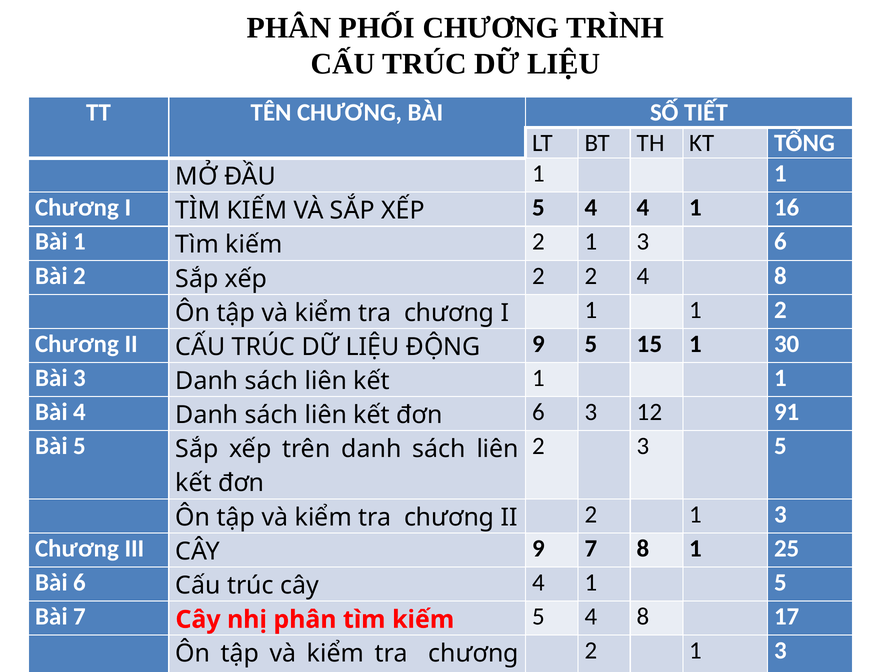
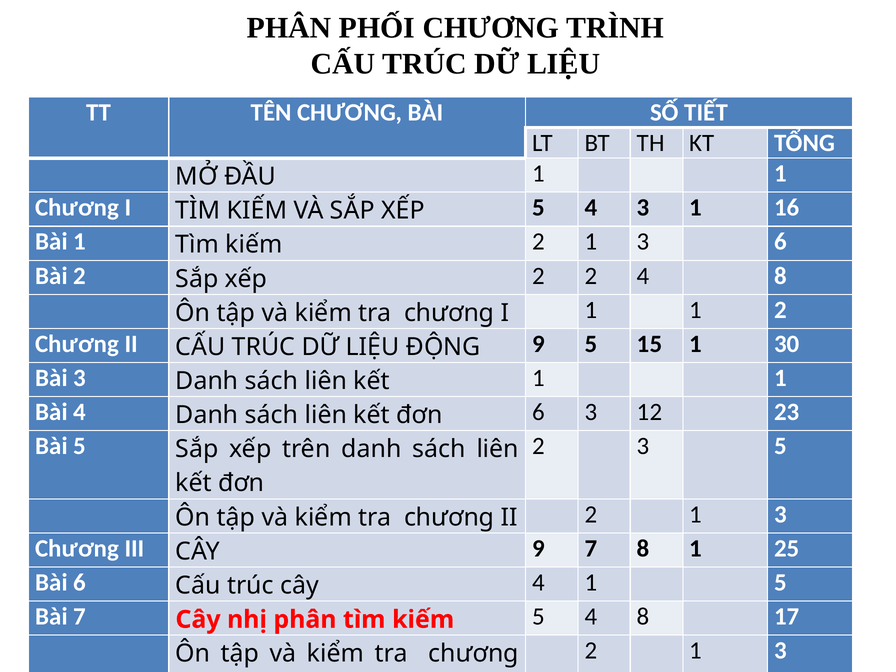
4 4: 4 -> 3 (643, 208)
12 91: 91 -> 23 (787, 412)
